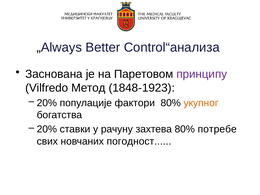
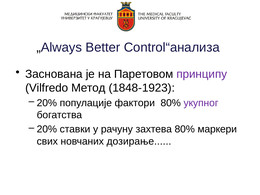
укупног colour: orange -> purple (201, 103)
потребе: потребе -> маркери (217, 129)
погодност: погодност -> дозирање (139, 141)
